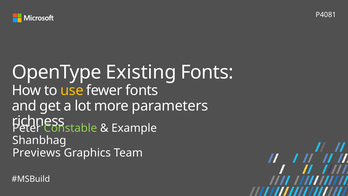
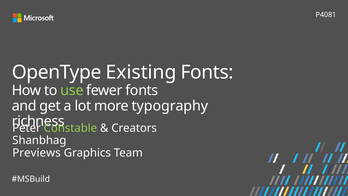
use colour: yellow -> light green (72, 90)
parameters: parameters -> typography (170, 106)
Example: Example -> Creators (134, 128)
